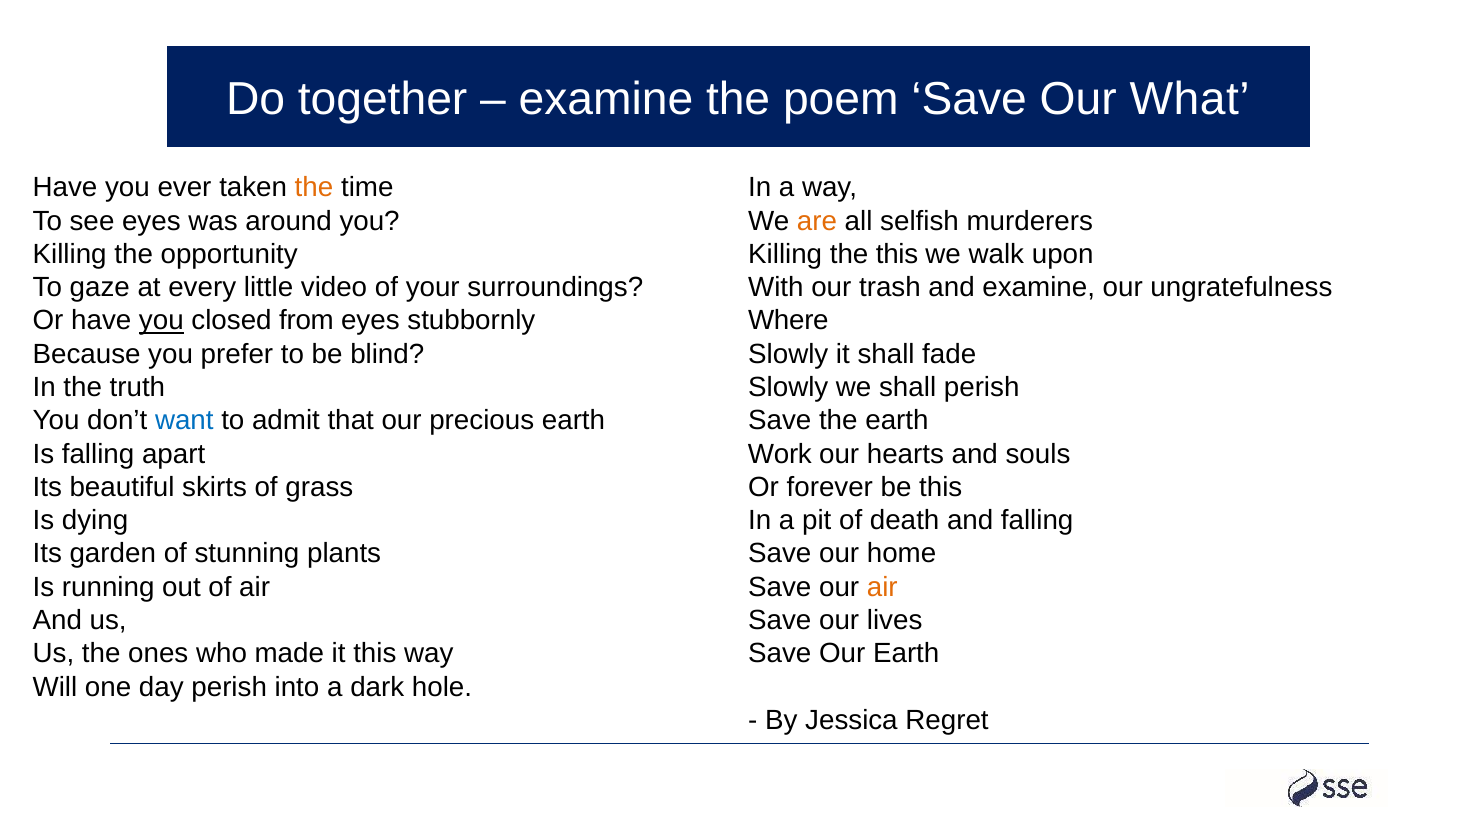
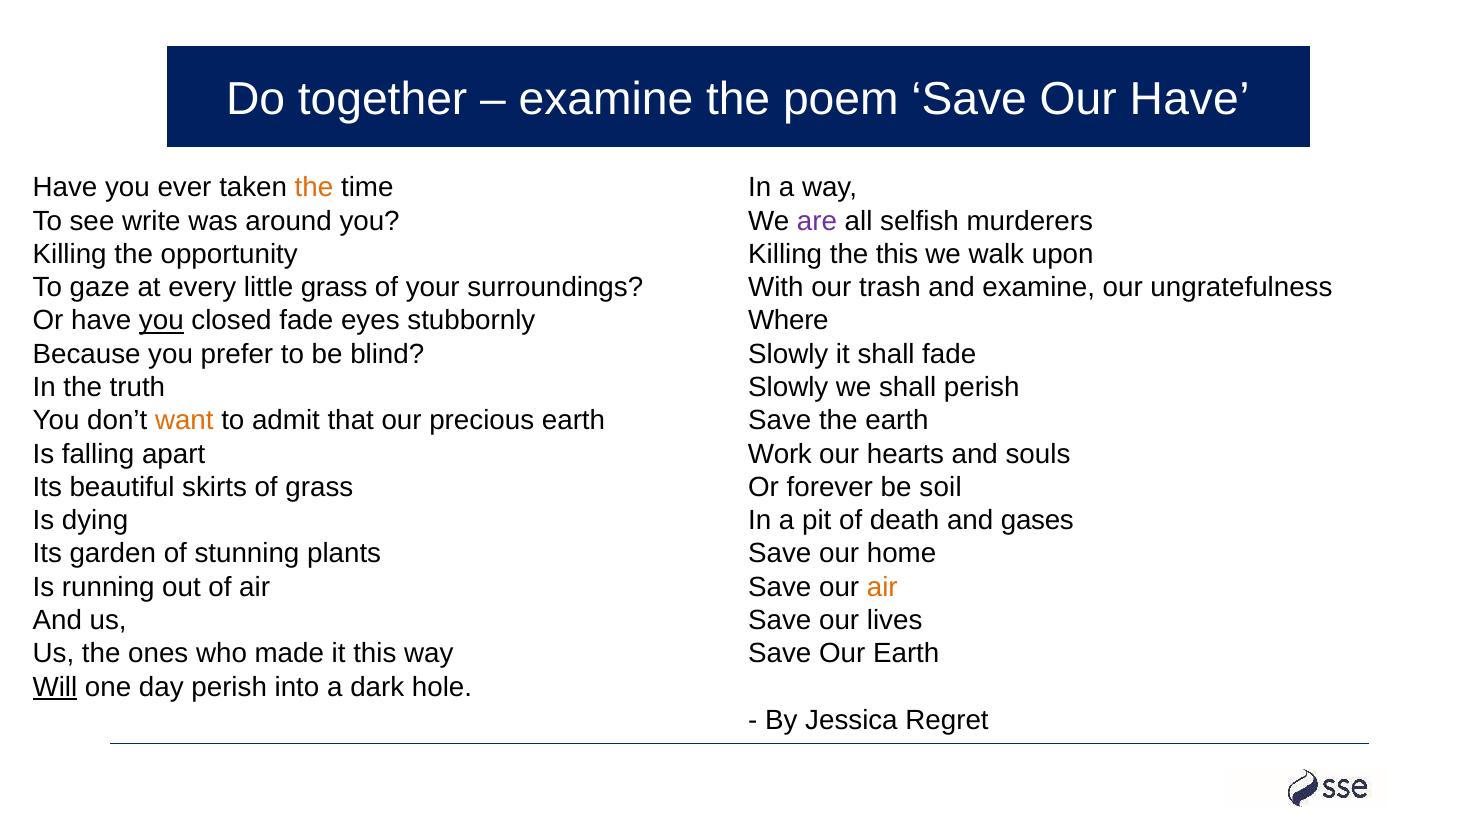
Our What: What -> Have (1190, 99)
see eyes: eyes -> write (151, 221)
are colour: orange -> purple (817, 221)
little video: video -> grass (334, 288)
closed from: from -> fade (306, 321)
want colour: blue -> orange (184, 421)
be this: this -> soil (941, 488)
and falling: falling -> gases (1037, 521)
Will underline: none -> present (55, 687)
